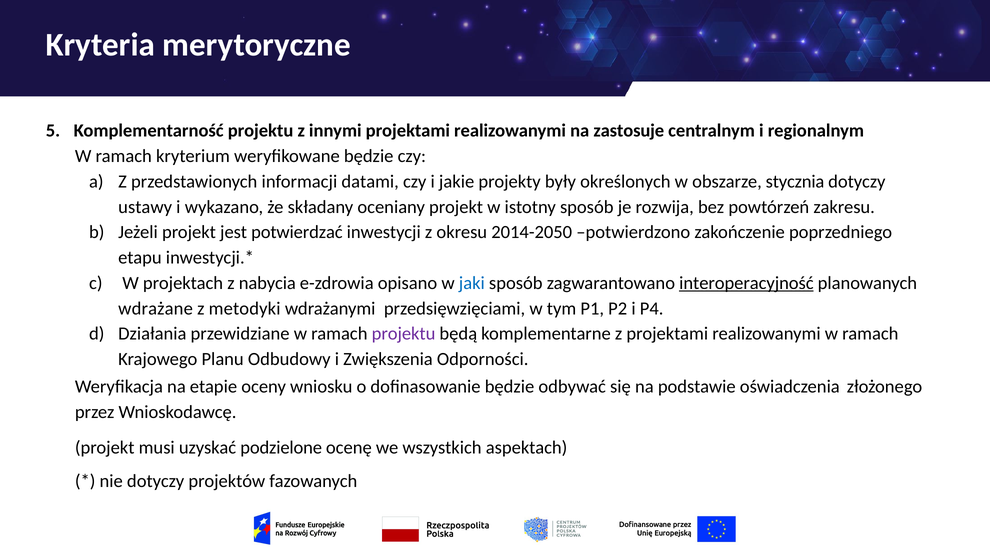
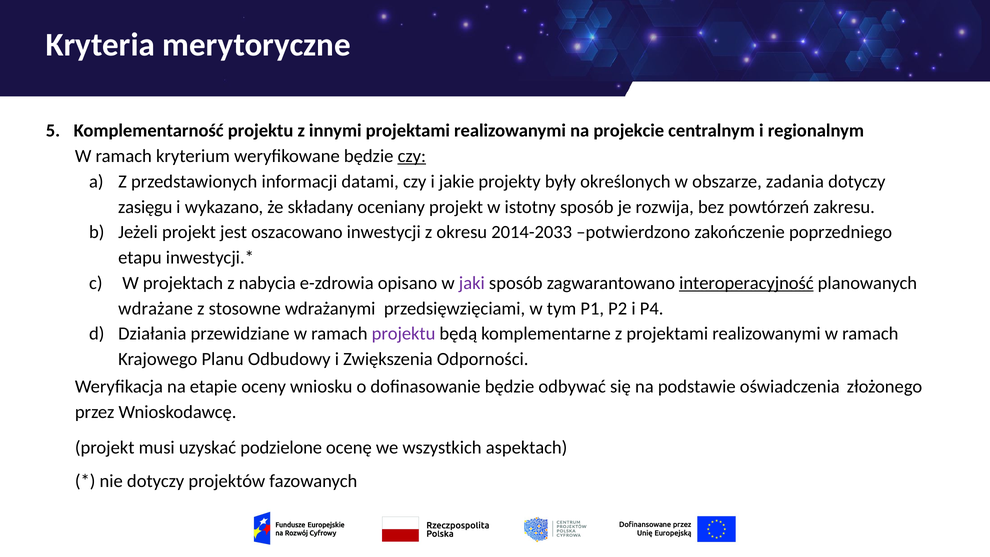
zastosuje: zastosuje -> projekcie (629, 131)
czy underline: none -> present (412, 156)
stycznia: stycznia -> zadania (795, 181)
ustawy: ustawy -> zasięgu (145, 207)
potwierdzać: potwierdzać -> oszacowano (297, 232)
2014-2050: 2014-2050 -> 2014-2033 (532, 232)
jaki colour: blue -> purple (472, 283)
metodyki: metodyki -> stosowne (245, 308)
